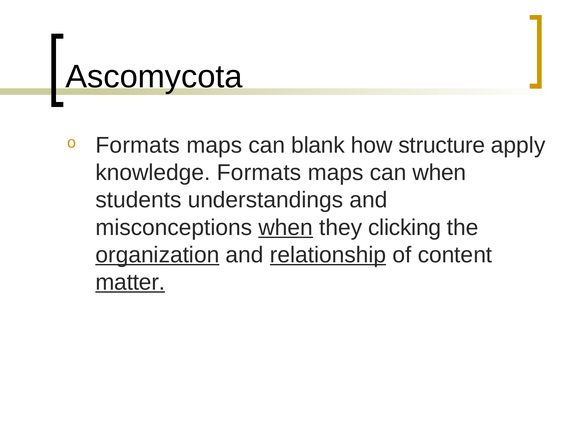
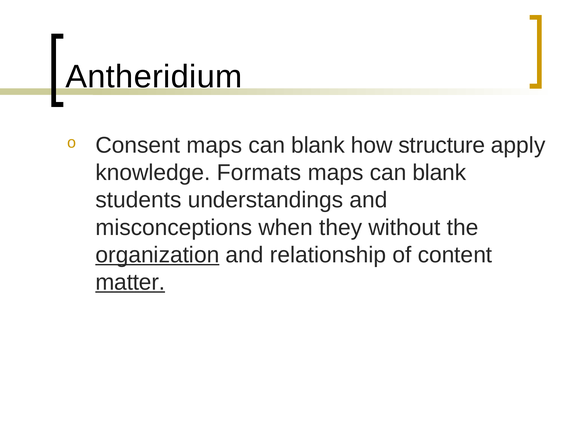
Ascomycota: Ascomycota -> Antheridium (154, 77)
Formats: Formats -> Consent (138, 145)
when: when -> blank (439, 173)
when underline: present -> none (286, 227)
clicking: clicking -> without (404, 227)
relationship underline: present -> none (328, 255)
